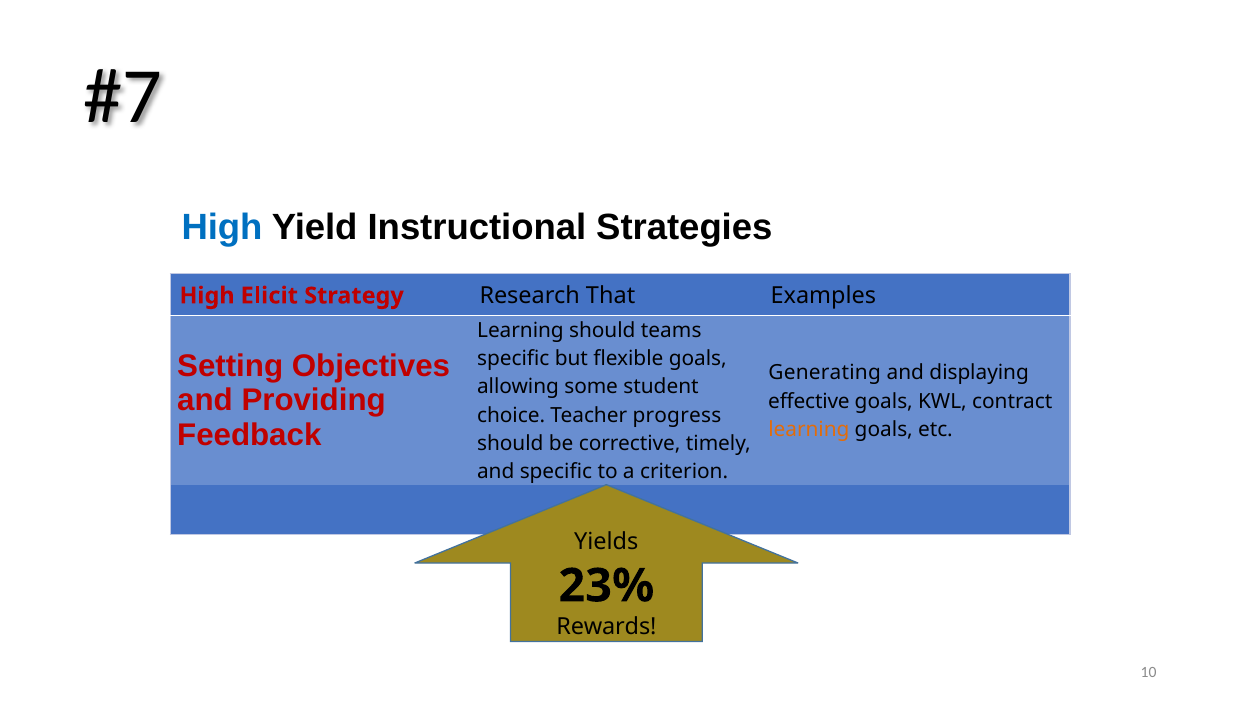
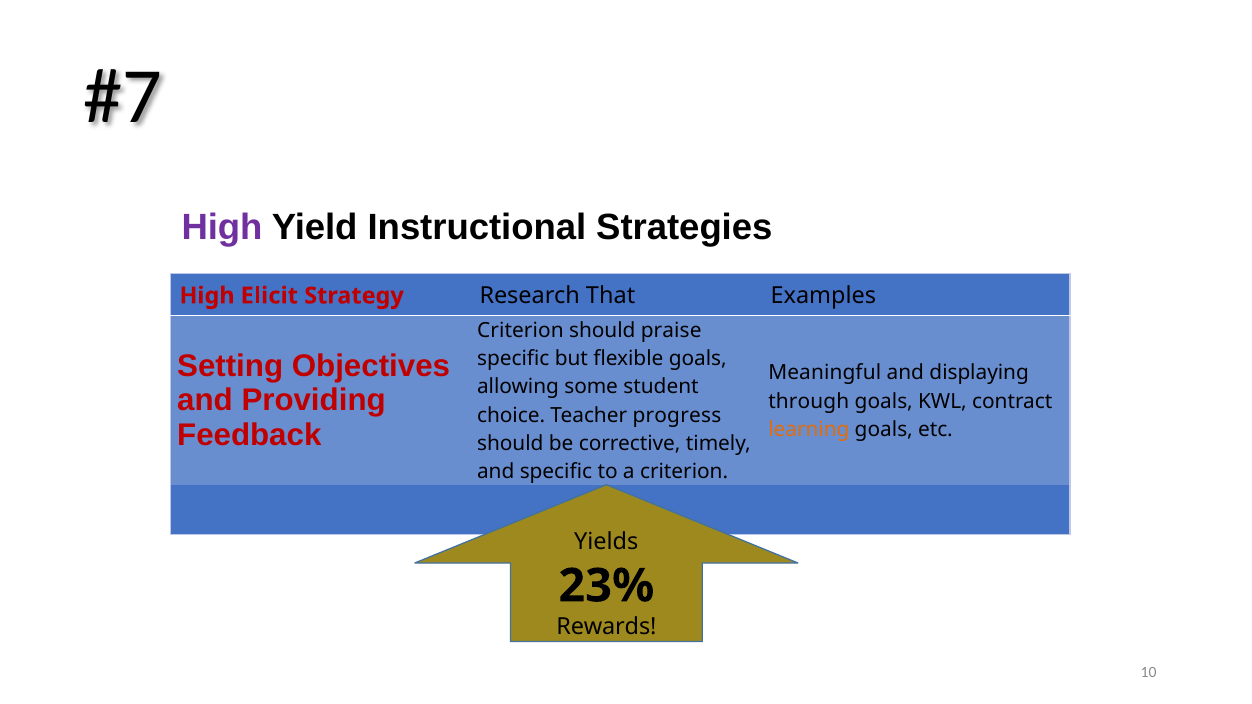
High colour: blue -> purple (222, 228)
Learning: Learning -> Criterion (520, 331)
teams: teams -> praise (671, 331)
Generating: Generating -> Meaningful (825, 373)
effective: effective -> through (809, 401)
